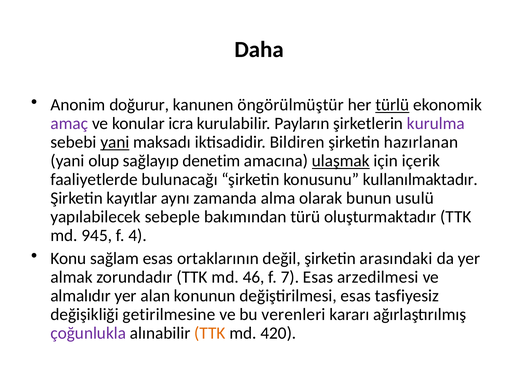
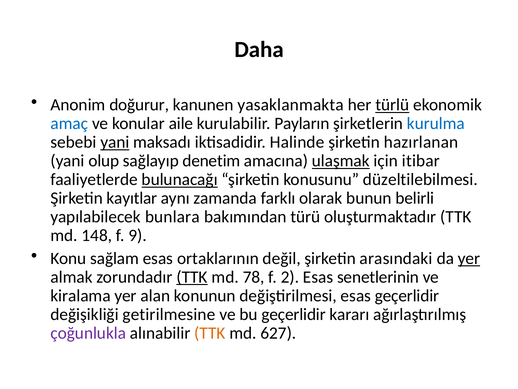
öngörülmüştür: öngörülmüştür -> yasaklanmakta (291, 105)
amaç colour: purple -> blue (69, 123)
icra: icra -> aile (181, 123)
kurulma colour: purple -> blue (436, 123)
Bildiren: Bildiren -> Halinde (297, 142)
içerik: içerik -> itibar (421, 161)
bulunacağı underline: none -> present (180, 179)
kullanılmaktadır: kullanılmaktadır -> düzeltilebilmesi (420, 179)
alma: alma -> farklı (278, 198)
usulü: usulü -> belirli (415, 198)
sebeple: sebeple -> bunlara (172, 217)
945: 945 -> 148 (97, 235)
4: 4 -> 9 (138, 235)
yer underline: none -> present (469, 258)
TTK underline: none -> present (192, 277)
46: 46 -> 78 (254, 277)
7: 7 -> 2 (290, 277)
arzedilmesi: arzedilmesi -> senetlerinin (378, 277)
almalıdır: almalıdır -> kiralama (81, 295)
esas tasfiyesiz: tasfiyesiz -> geçerlidir (407, 295)
bu verenleri: verenleri -> geçerlidir (294, 314)
420: 420 -> 627 (278, 333)
